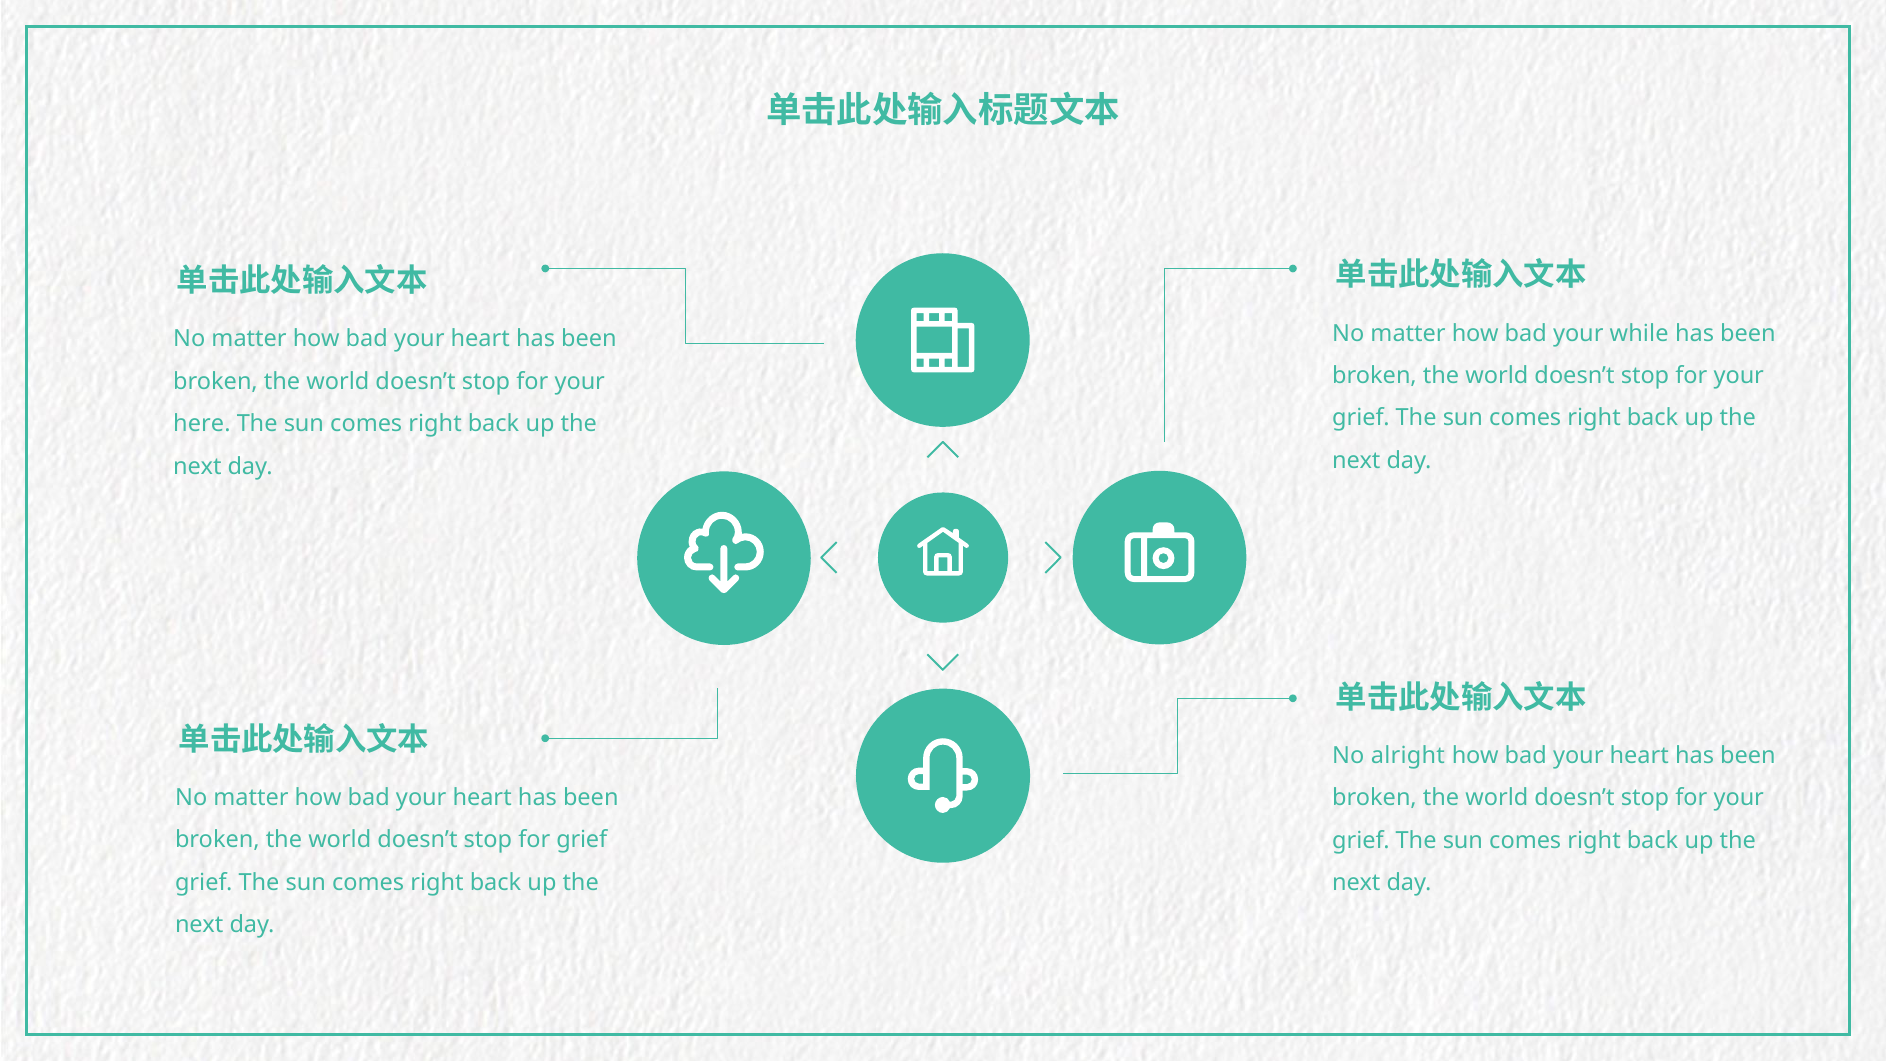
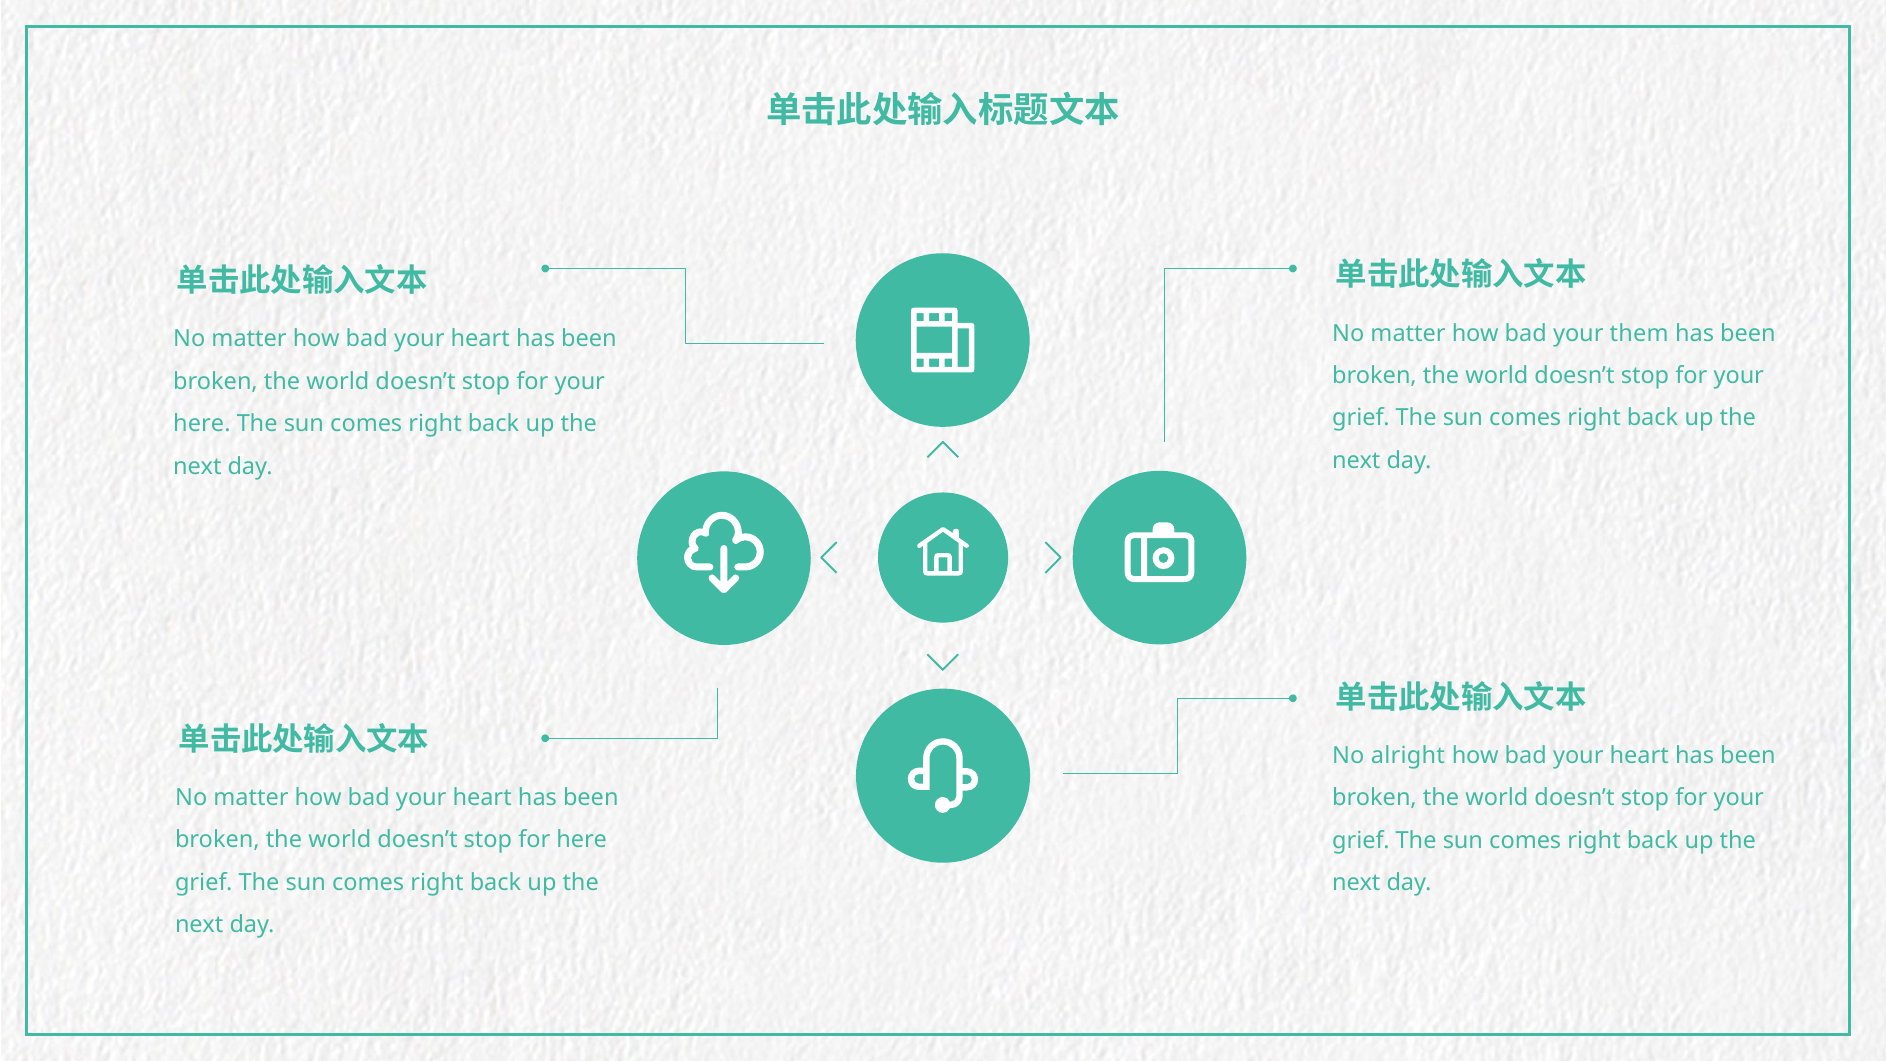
while: while -> them (1639, 333)
for grief: grief -> here (582, 840)
